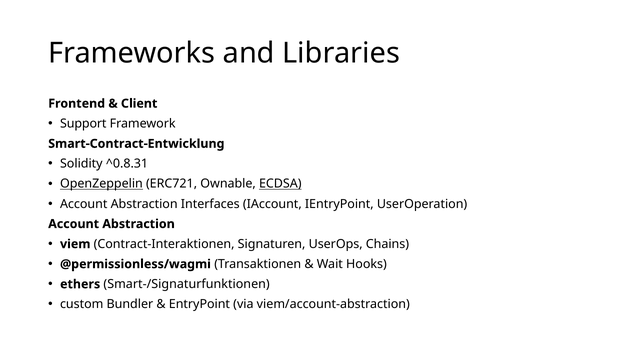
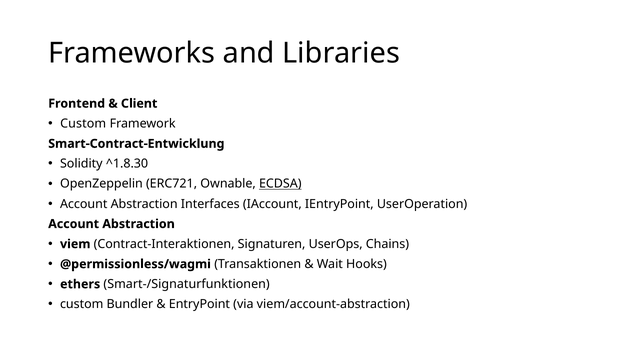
Support: Support -> Custom (83, 124)
^0.8.31: ^0.8.31 -> ^1.8.30 (127, 164)
OpenZeppelin underline: present -> none (101, 184)
